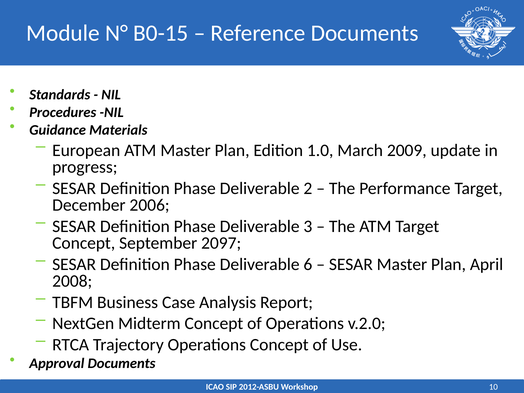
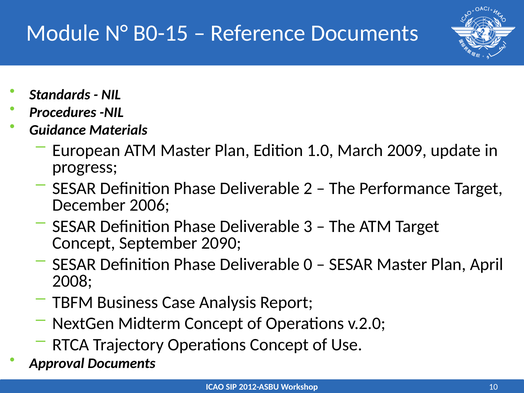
2097: 2097 -> 2090 (221, 243)
6: 6 -> 0 (308, 264)
